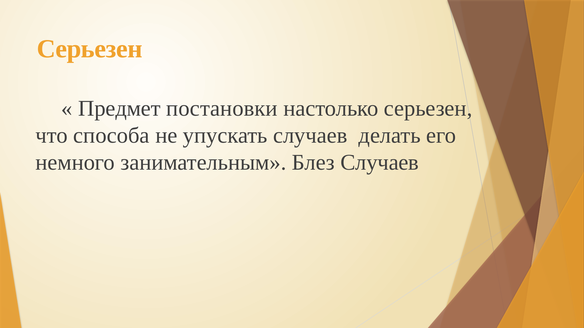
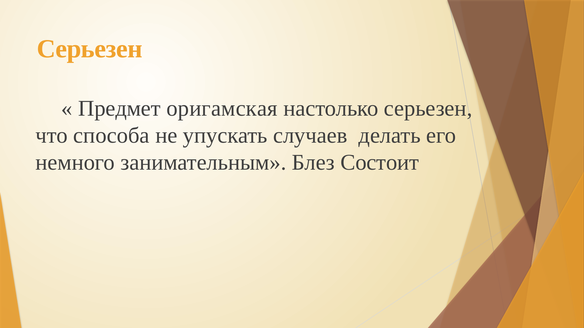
постановки: постановки -> оригамская (222, 109)
Блез Случаев: Случаев -> Состоит (380, 163)
